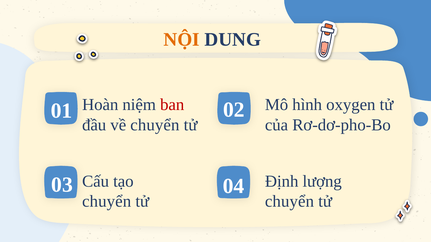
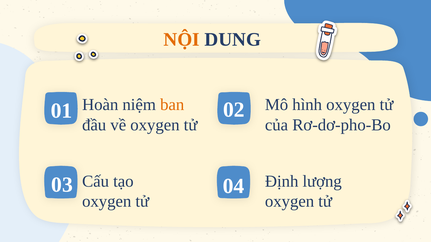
ban colour: red -> orange (172, 105)
về chuyển: chuyển -> oxygen (155, 125)
chuyển: chuyển -> oxygen (107, 202)
chuyển: chuyển -> oxygen (290, 202)
